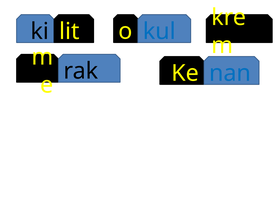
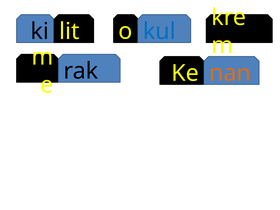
nan colour: blue -> orange (230, 73)
